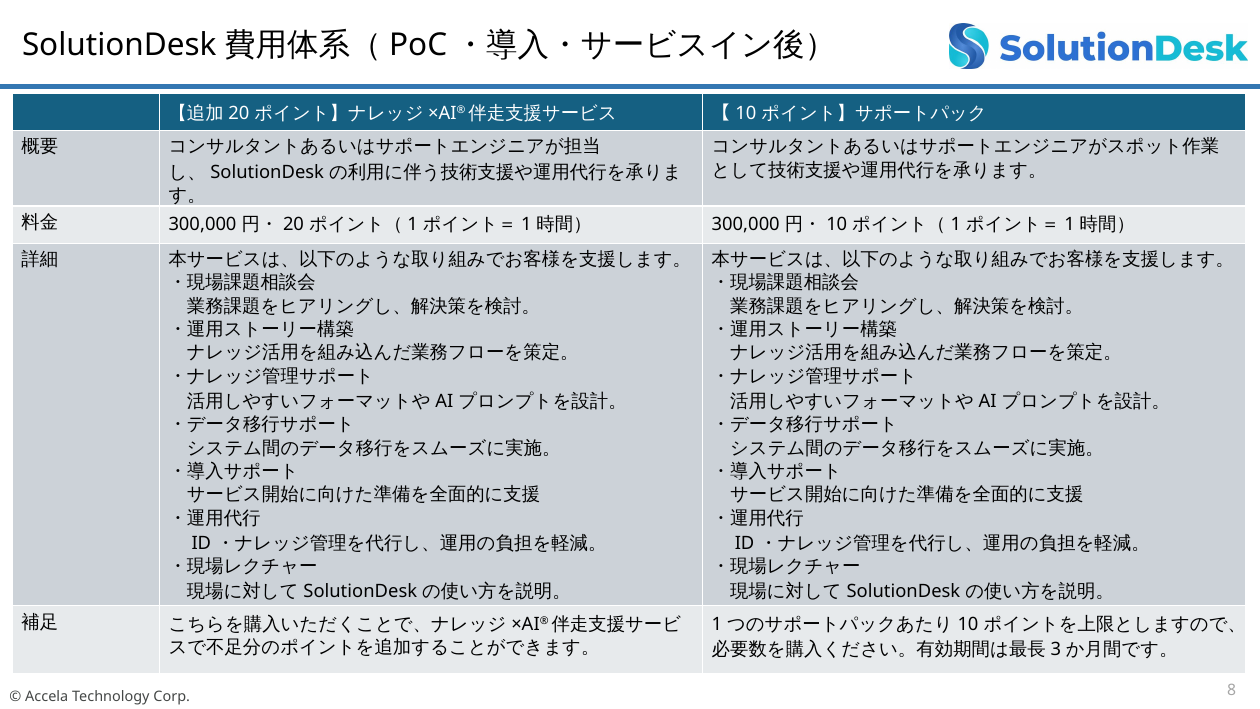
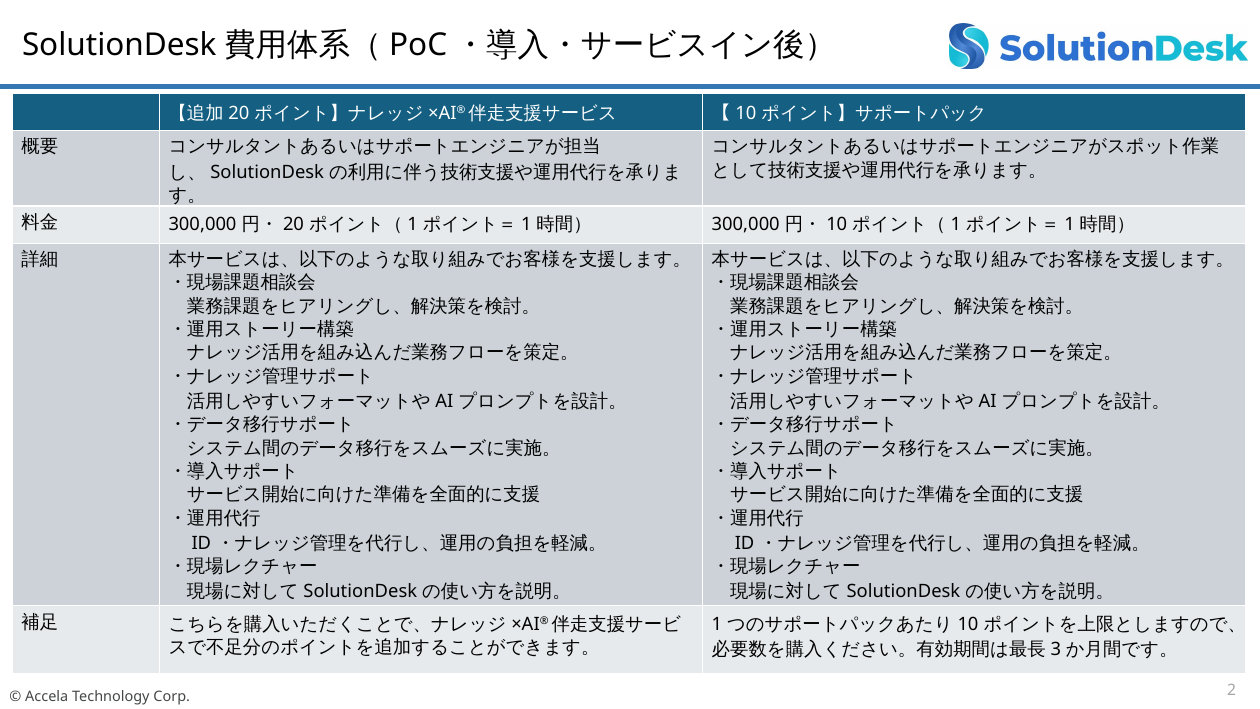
8: 8 -> 2 (1232, 690)
